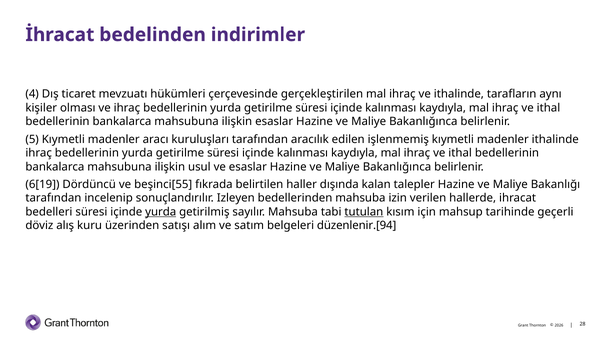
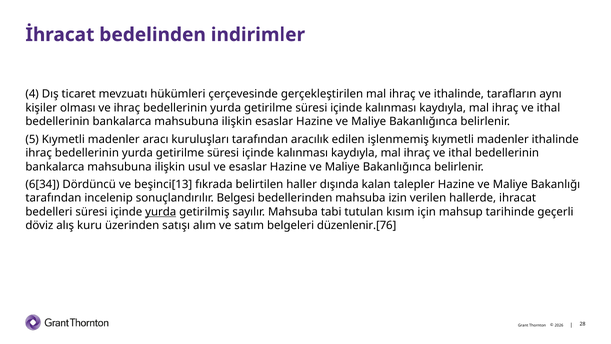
6[19: 6[19 -> 6[34 (42, 184)
beşinci[55: beşinci[55 -> beşinci[13 (163, 184)
Izleyen: Izleyen -> Belgesi (236, 198)
tutulan underline: present -> none (364, 212)
düzenlenir.[94: düzenlenir.[94 -> düzenlenir.[76 (357, 225)
